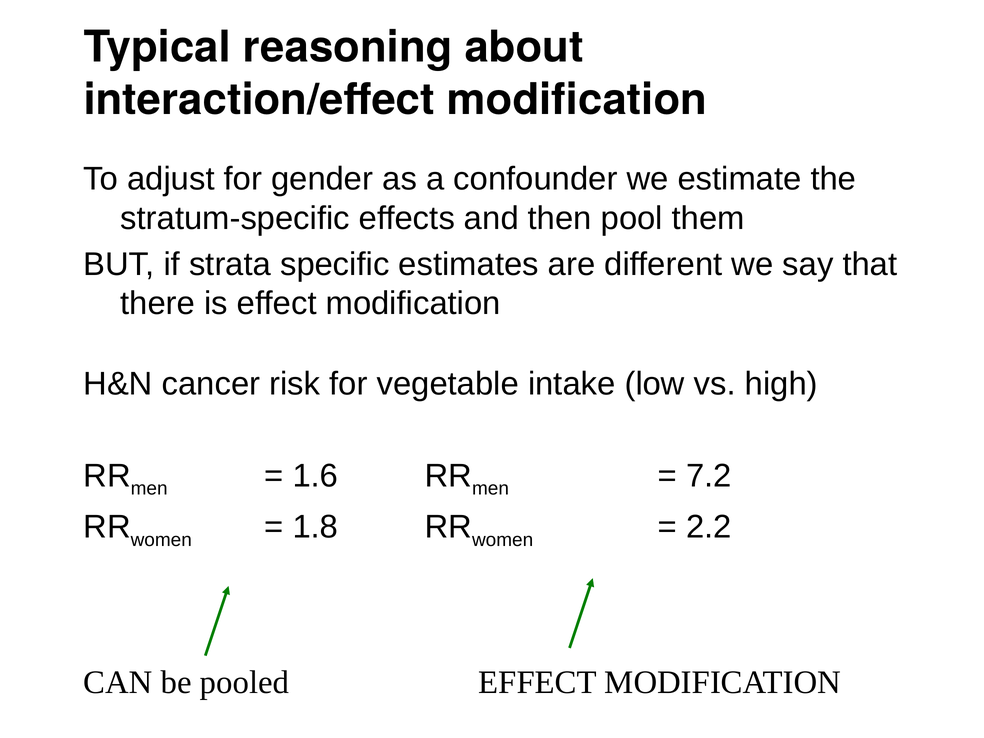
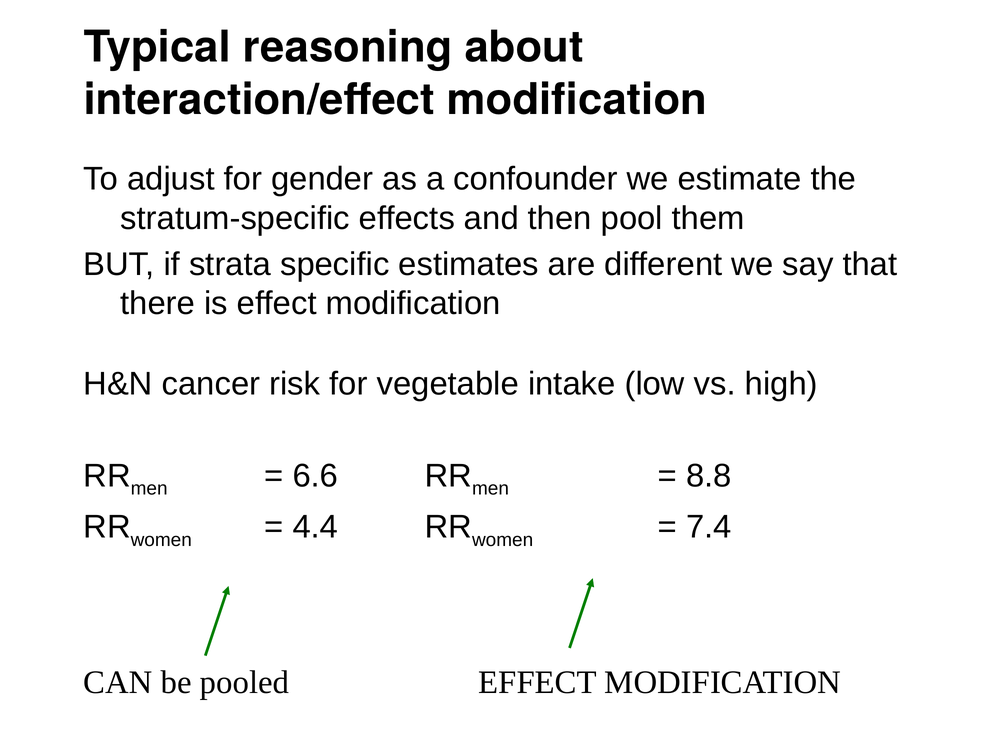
1.6: 1.6 -> 6.6 (315, 476)
7.2: 7.2 -> 8.8 (709, 476)
1.8: 1.8 -> 4.4 (315, 527)
2.2: 2.2 -> 7.4 (709, 527)
